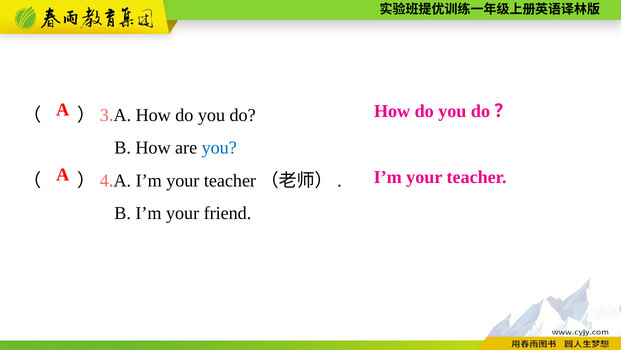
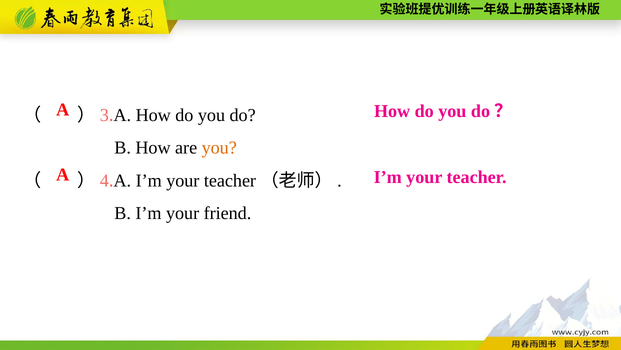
you colour: blue -> orange (219, 148)
